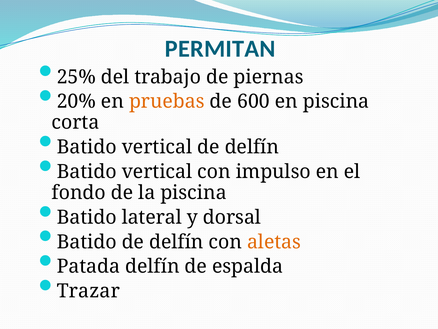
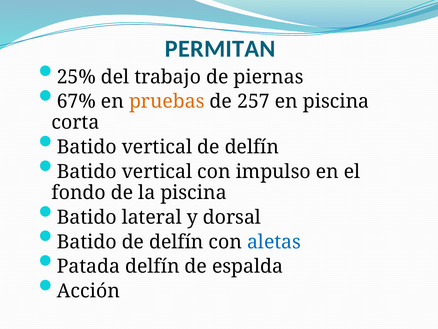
20%: 20% -> 67% (76, 101)
600: 600 -> 257 (253, 101)
aletas colour: orange -> blue (274, 242)
Trazar: Trazar -> Acción (88, 291)
